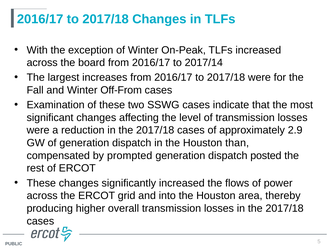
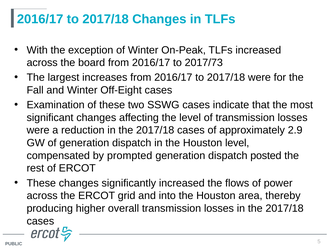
2017/14: 2017/14 -> 2017/73 (204, 63)
Off-From: Off-From -> Off-Eight (121, 90)
Houston than: than -> level (237, 143)
